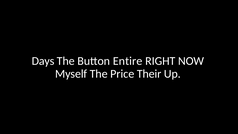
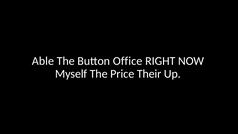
Days: Days -> Able (43, 61)
Entire: Entire -> Office (128, 61)
